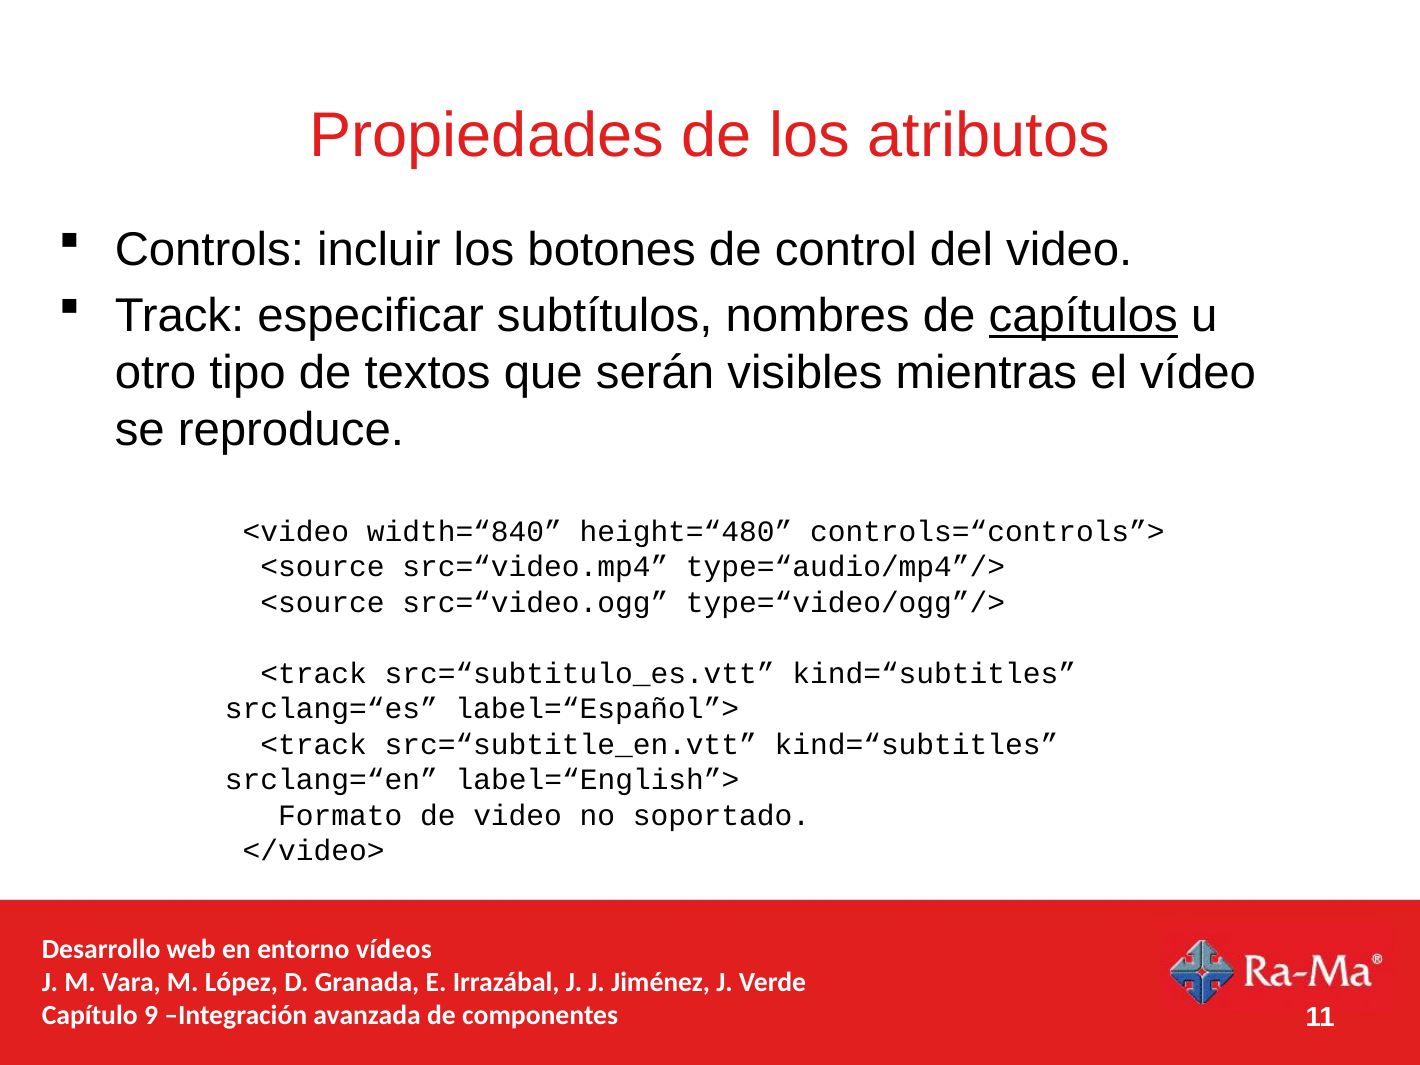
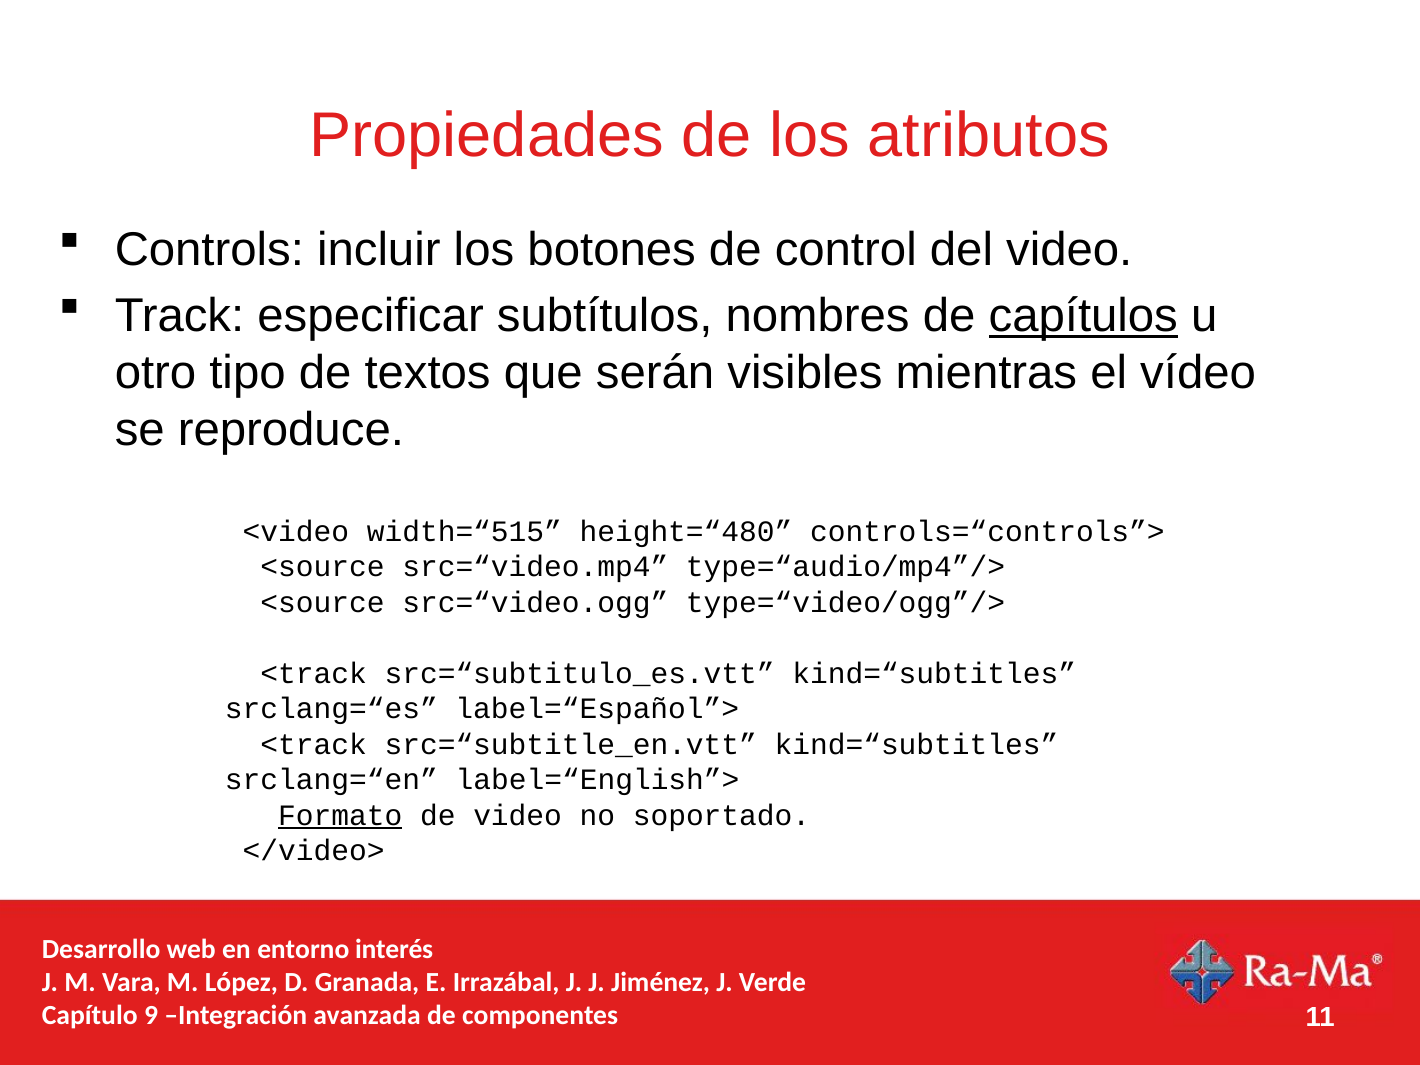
width=“840: width=“840 -> width=“515 (464, 532)
Formato underline: none -> present (340, 816)
vídeos: vídeos -> interés (394, 949)
